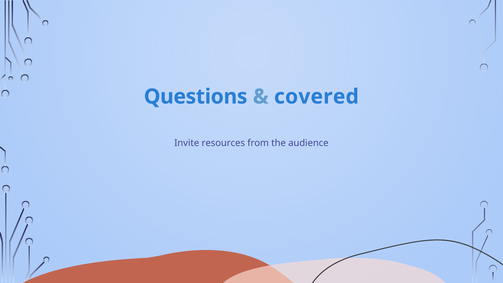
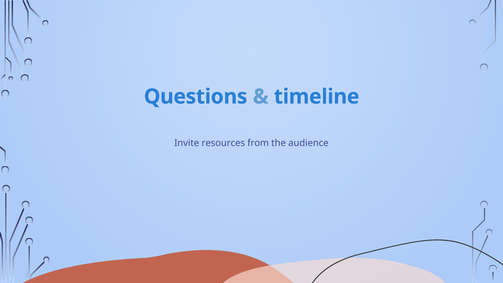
covered: covered -> timeline (317, 97)
